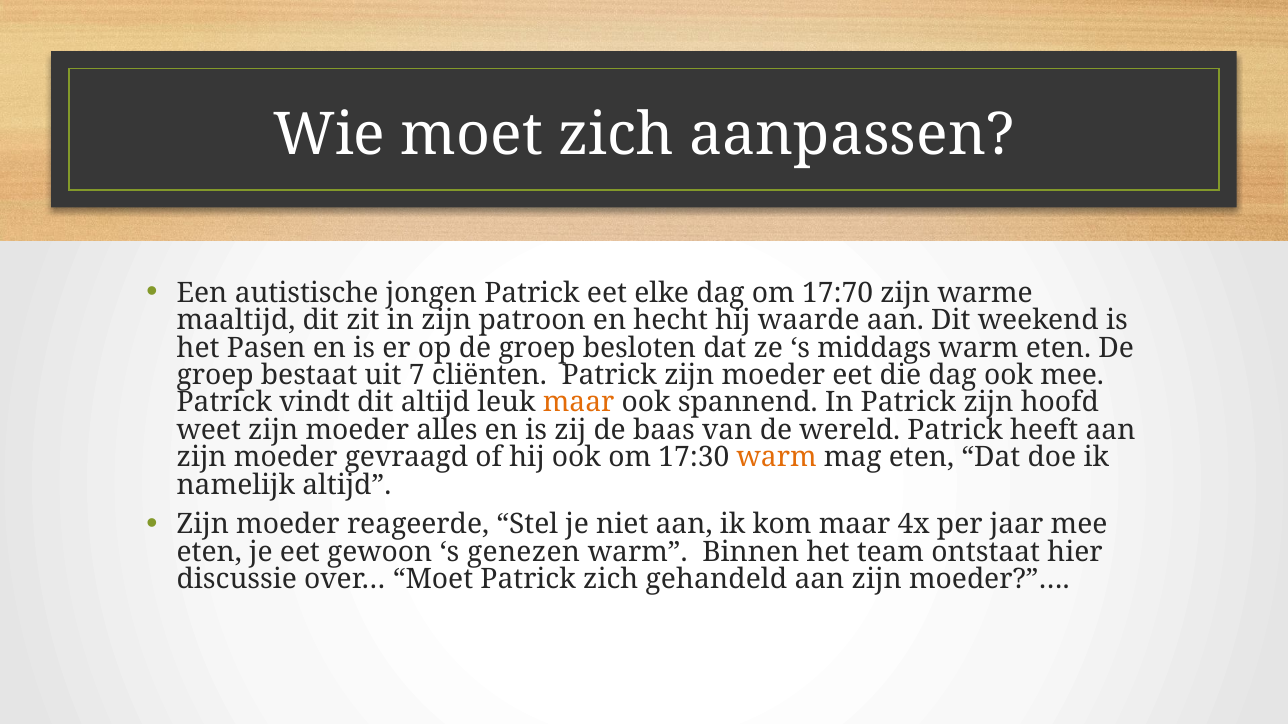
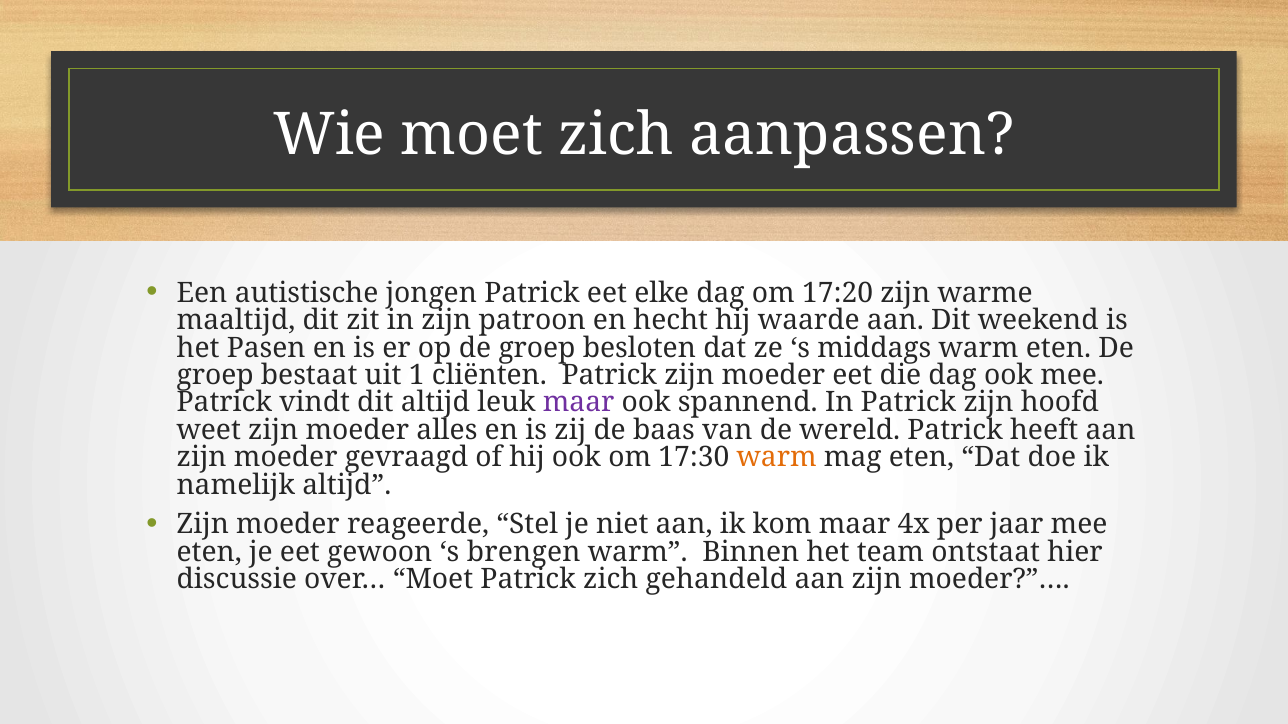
17:70: 17:70 -> 17:20 (838, 293)
7: 7 -> 1 (417, 376)
maar colour: orange -> purple (579, 403)
genezen: genezen -> brengen (524, 552)
